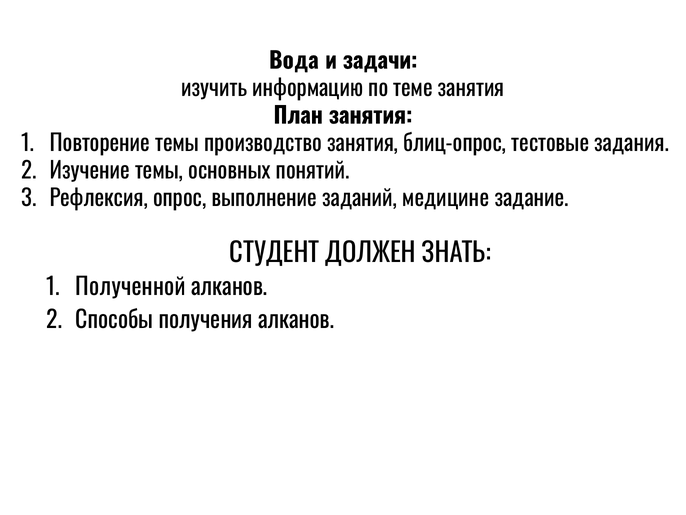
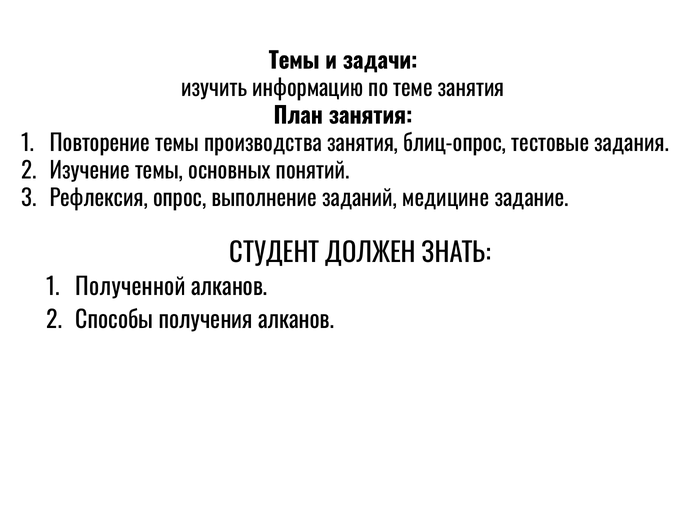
Вода: Вода -> Темы (294, 61)
производство: производство -> производства (263, 143)
